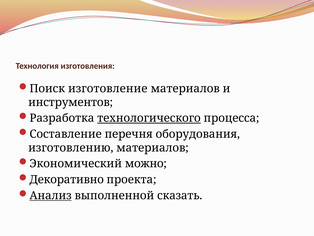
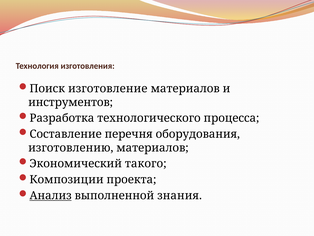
технологического underline: present -> none (149, 118)
можно: можно -> такого (146, 163)
Декоративно: Декоративно -> Композиции (67, 179)
сказать: сказать -> знания (180, 195)
